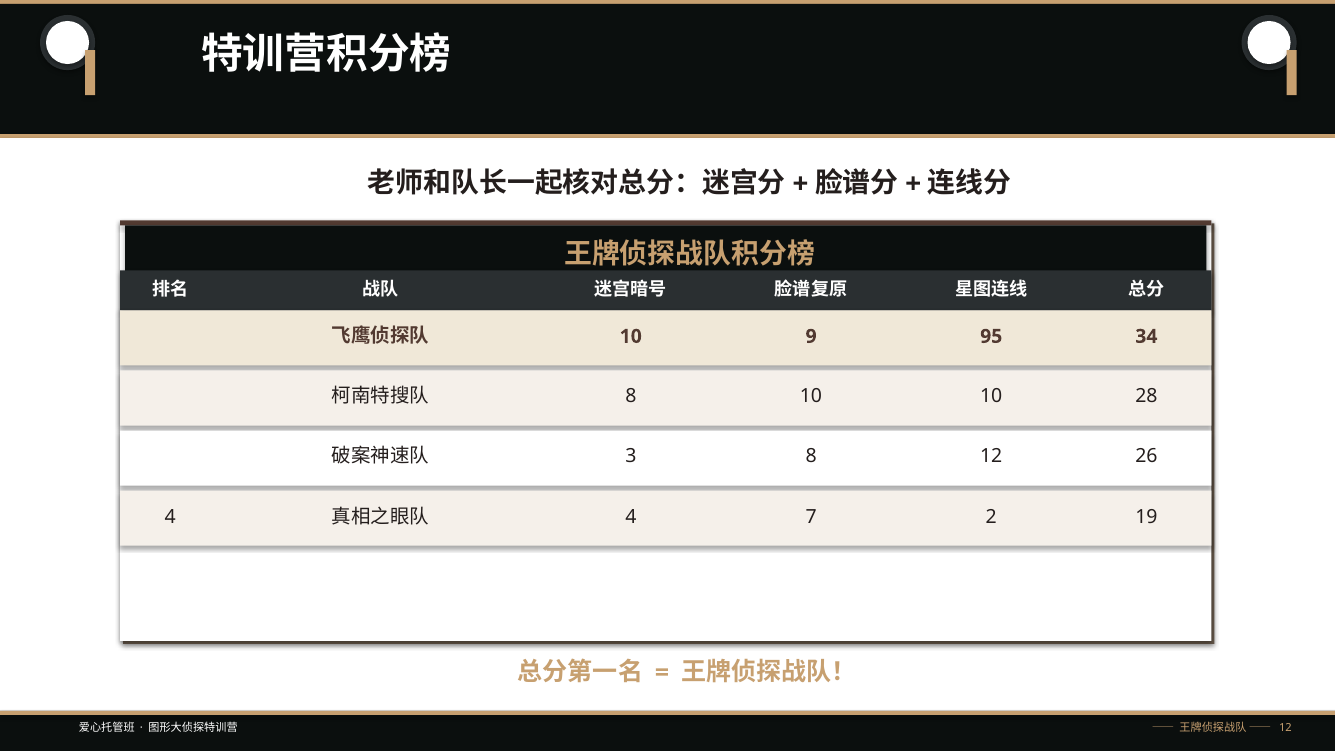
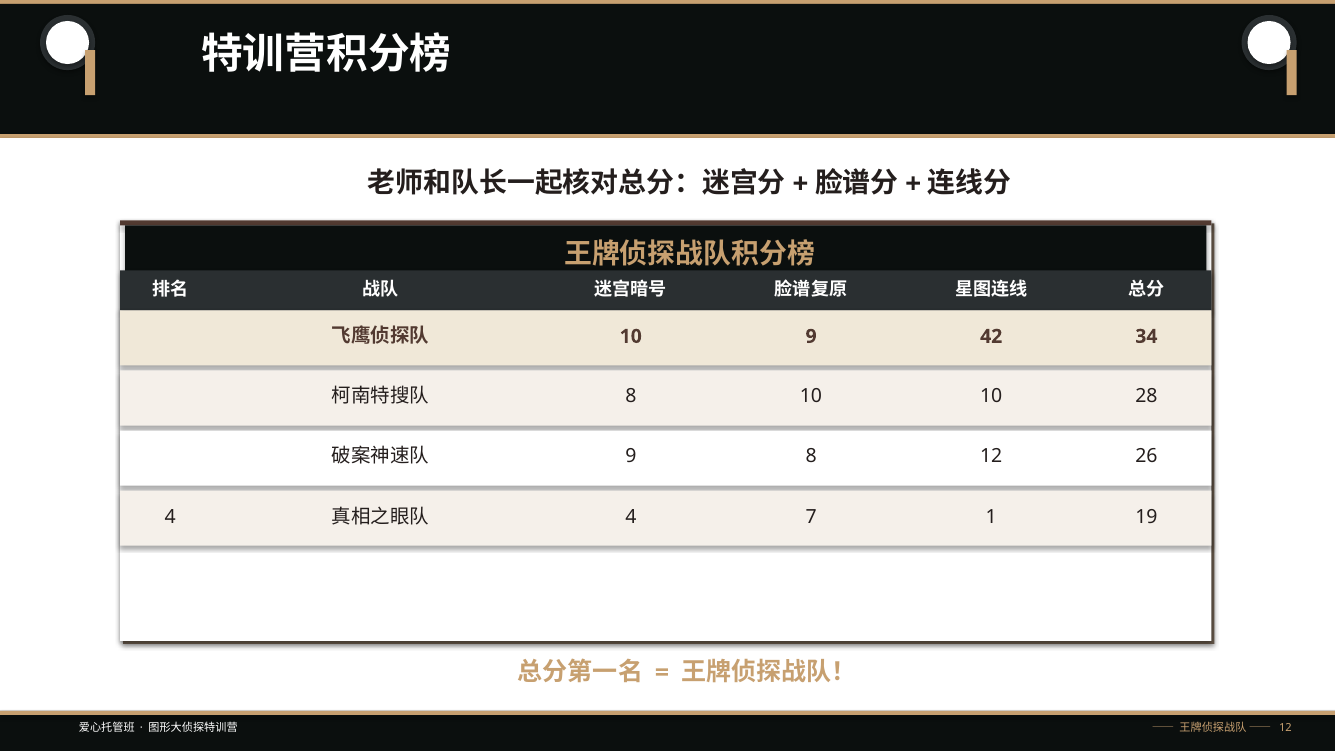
95: 95 -> 42 (991, 336)
3: 3 -> 9 (631, 457)
2: 2 -> 1 (991, 517)
